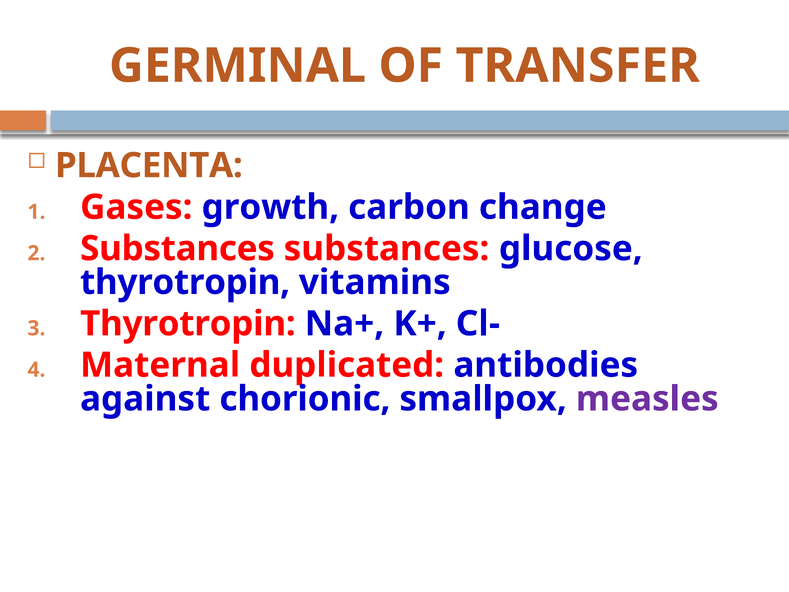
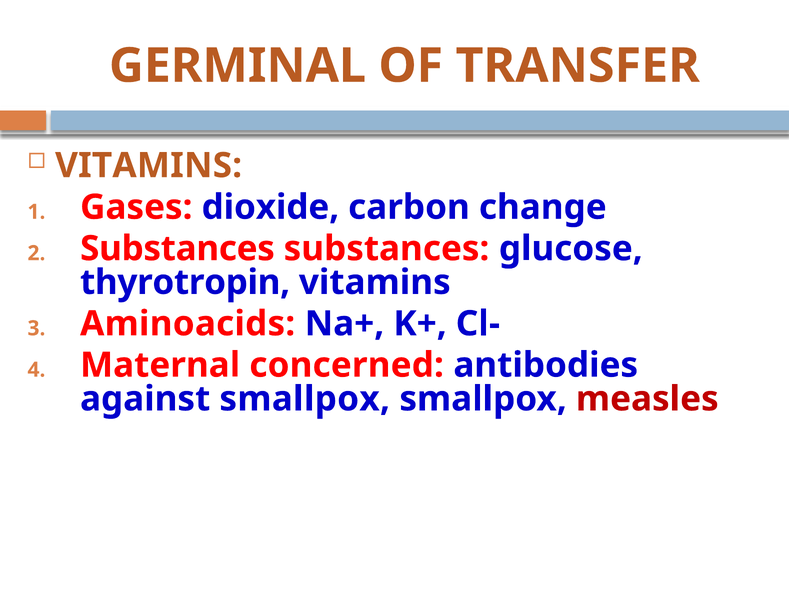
PLACENTA: PLACENTA -> VITAMINS (149, 165)
growth: growth -> dioxide (270, 207)
Thyrotropin: Thyrotropin -> Aminoacids (188, 324)
duplicated: duplicated -> concerned (347, 365)
against chorionic: chorionic -> smallpox (305, 399)
measles colour: purple -> red (647, 399)
